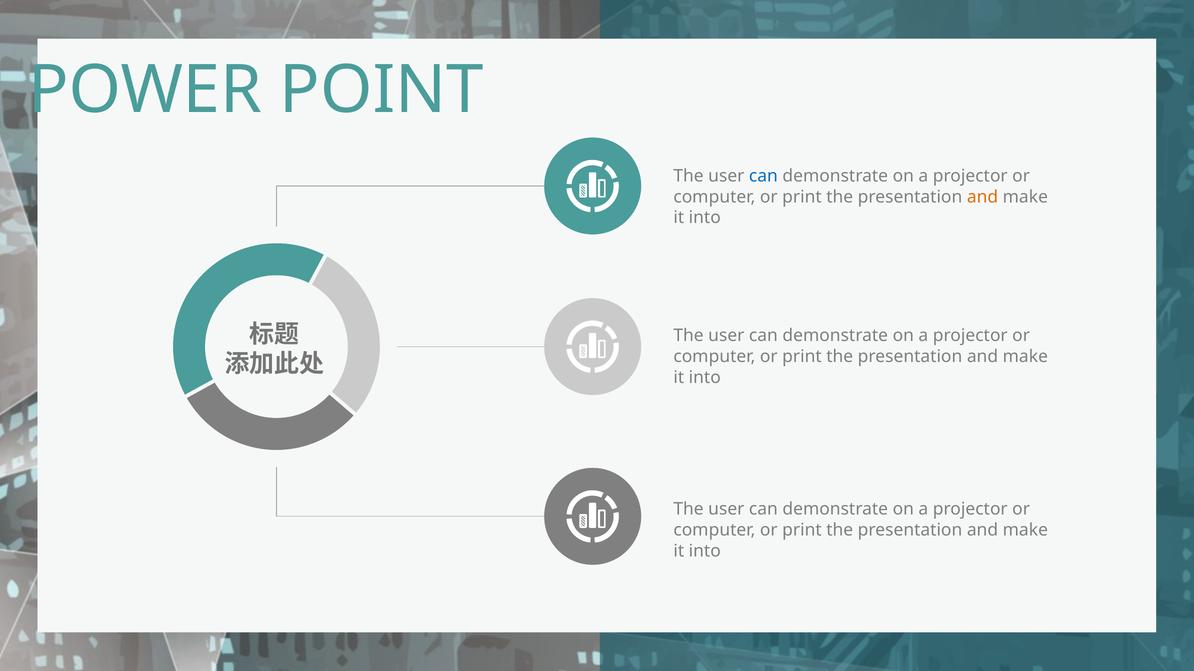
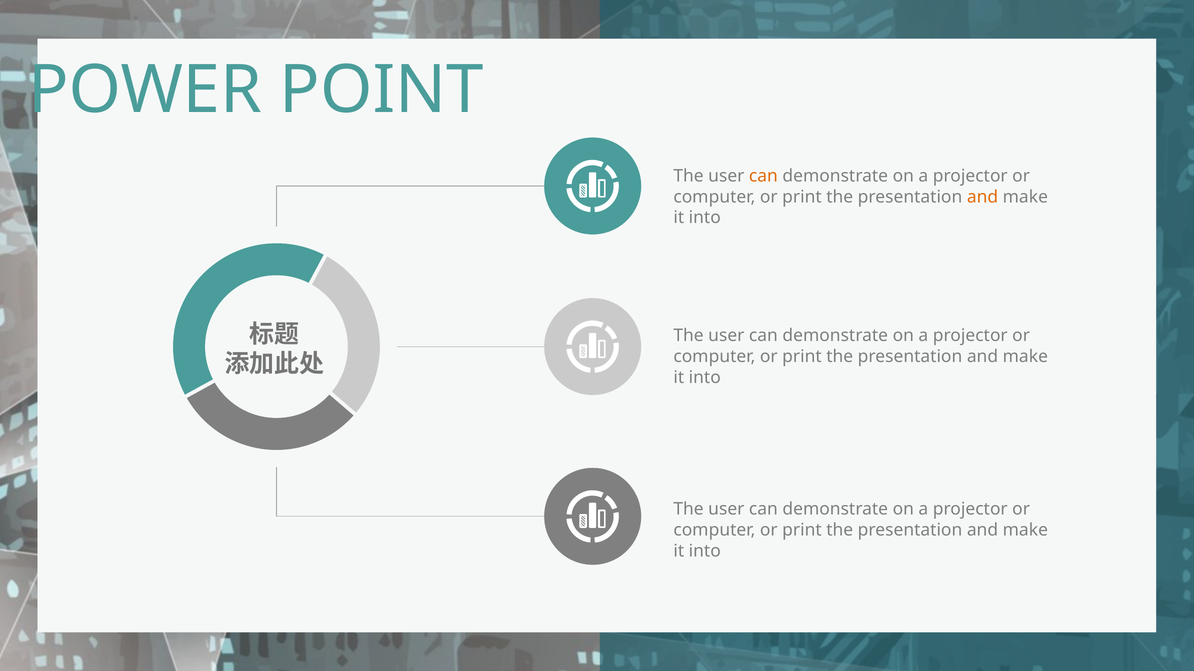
can colour: blue -> orange (763, 176)
